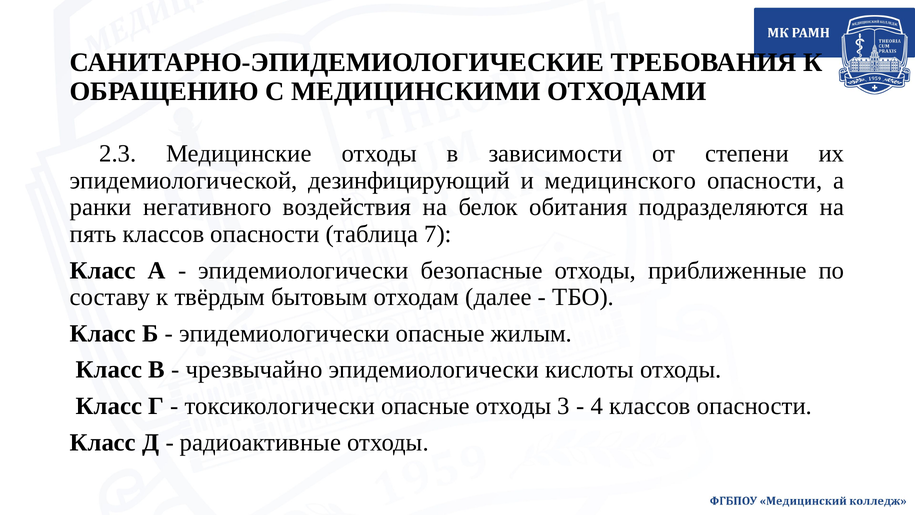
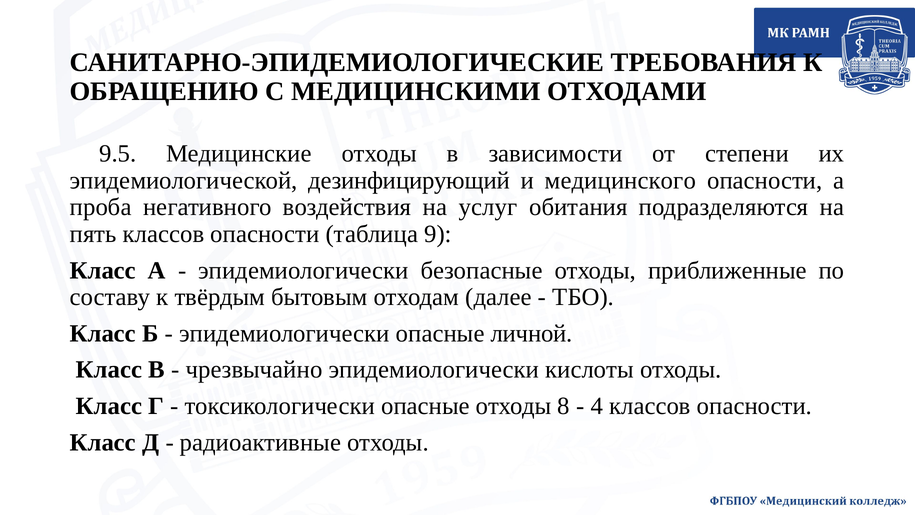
2.3: 2.3 -> 9.5 (118, 154)
ранки: ранки -> проба (101, 207)
белок: белок -> услуг (488, 207)
7: 7 -> 9 (438, 234)
жилым: жилым -> личной (532, 333)
3: 3 -> 8 (564, 406)
